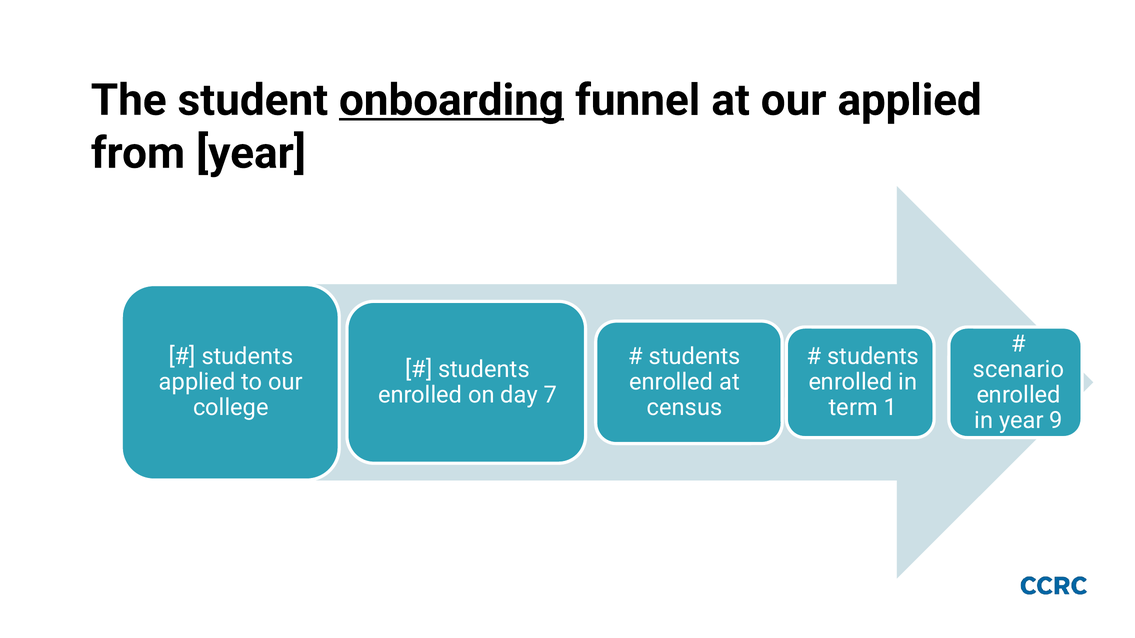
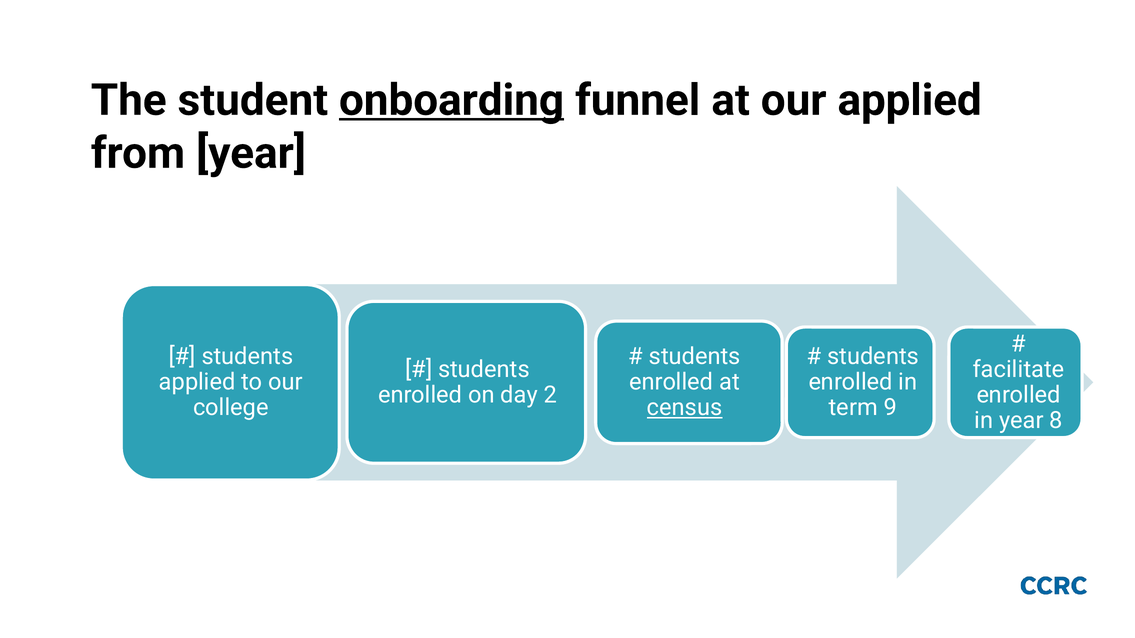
scenario: scenario -> facilitate (1019, 370)
7: 7 -> 2 (550, 395)
census underline: none -> present (685, 408)
1: 1 -> 9 (890, 408)
9: 9 -> 8 (1056, 421)
